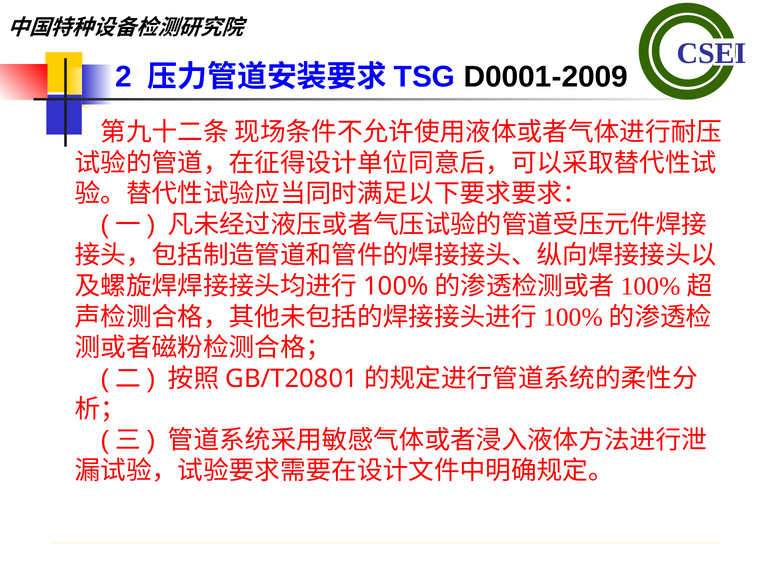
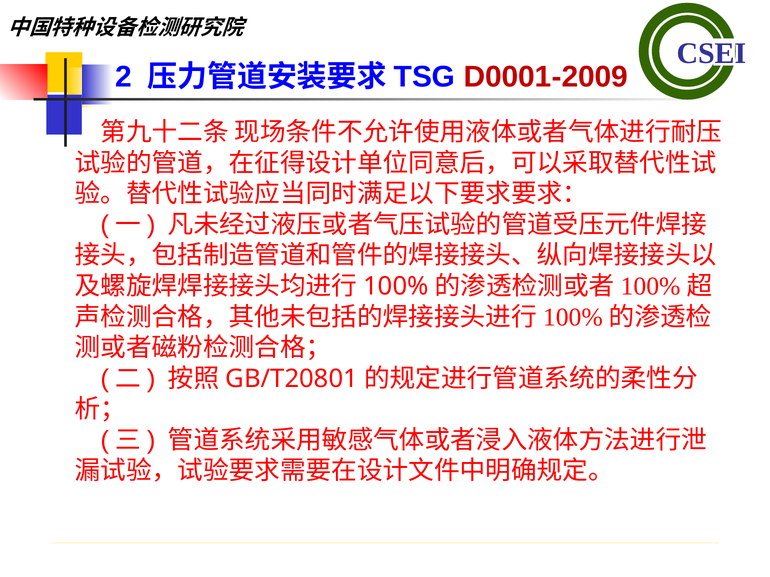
D0001-2009 colour: black -> red (546, 77)
